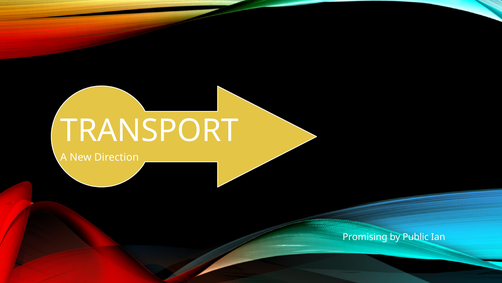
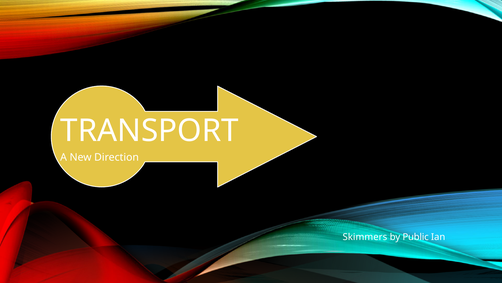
Promising: Promising -> Skimmers (365, 237)
